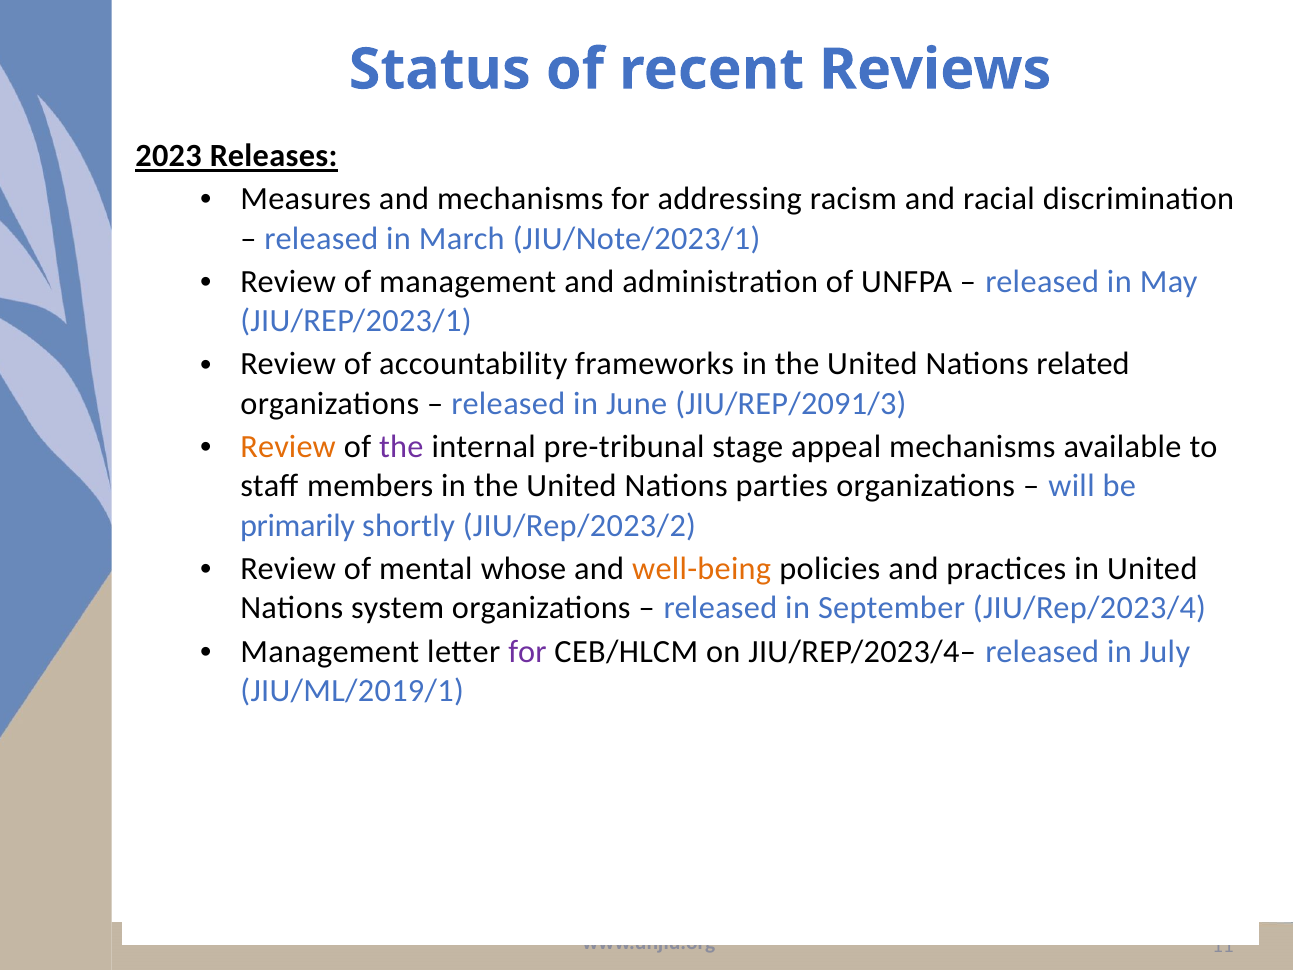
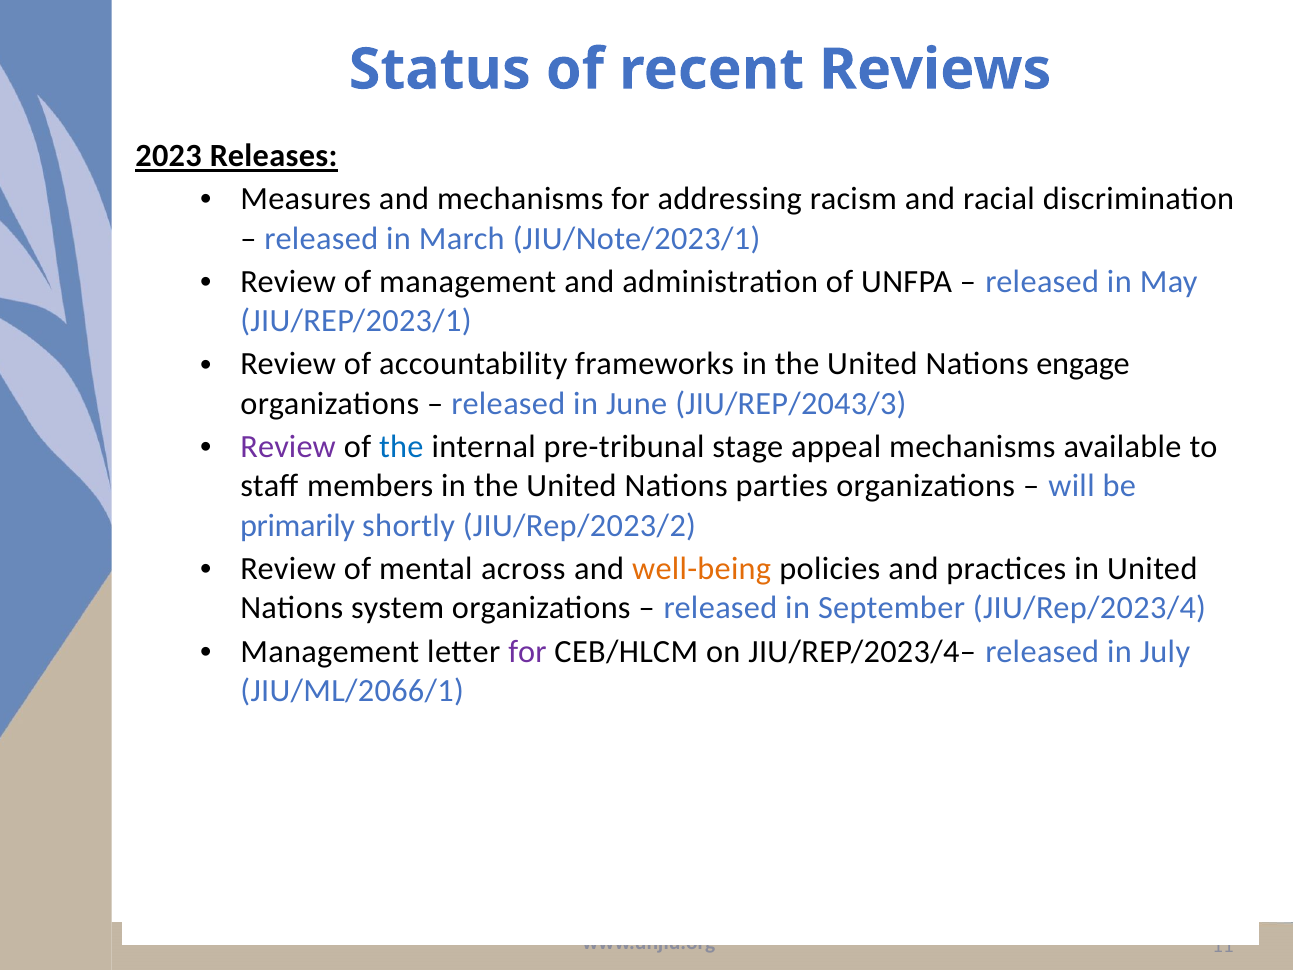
related: related -> engage (1083, 364)
JIU/REP/2091/3: JIU/REP/2091/3 -> JIU/REP/2043/3 (791, 404)
Review colour: orange -> purple (288, 447)
the colour: purple -> blue (401, 447)
whose: whose -> across (523, 569)
JIU/ML/2019/1: JIU/ML/2019/1 -> JIU/ML/2066/1 (352, 691)
